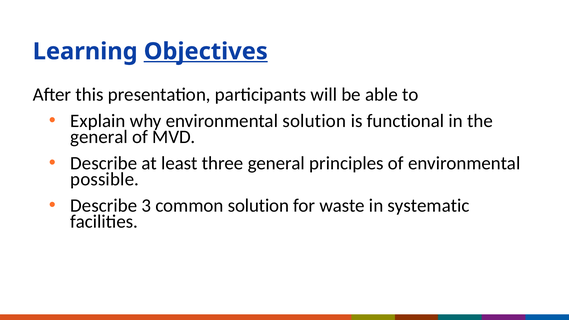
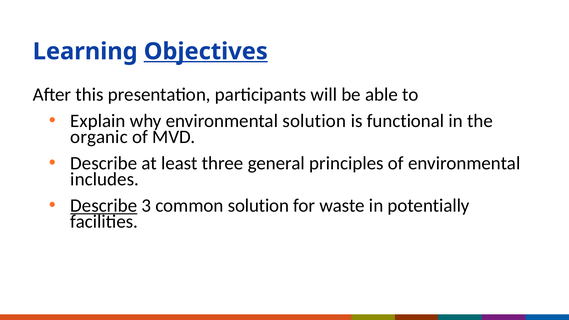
general: general -> organic (99, 137)
possible: possible -> includes (105, 179)
Describe underline: none -> present (104, 206)
systematic: systematic -> potentially (429, 206)
